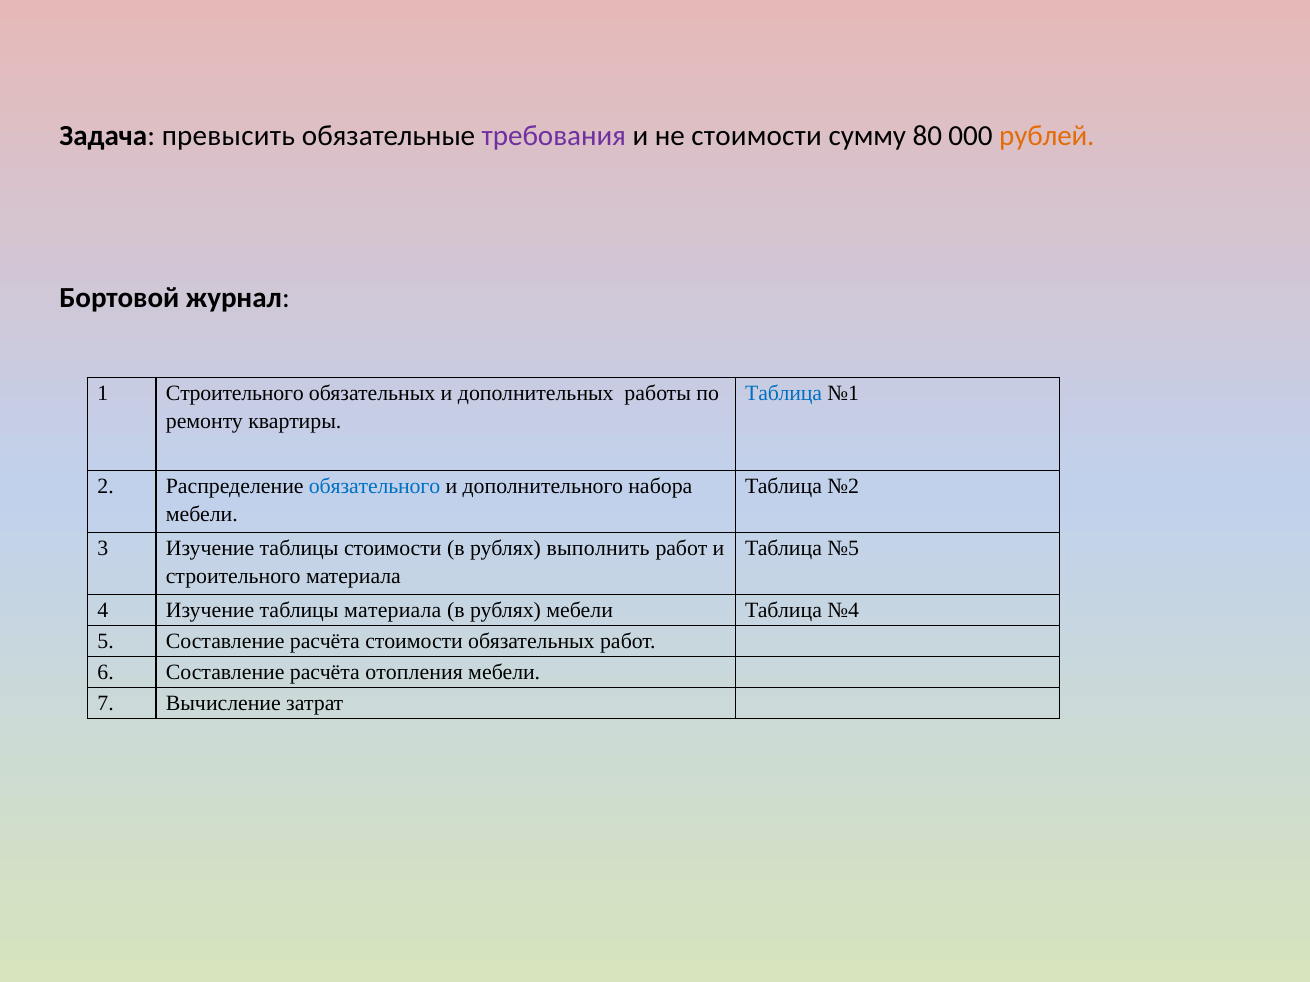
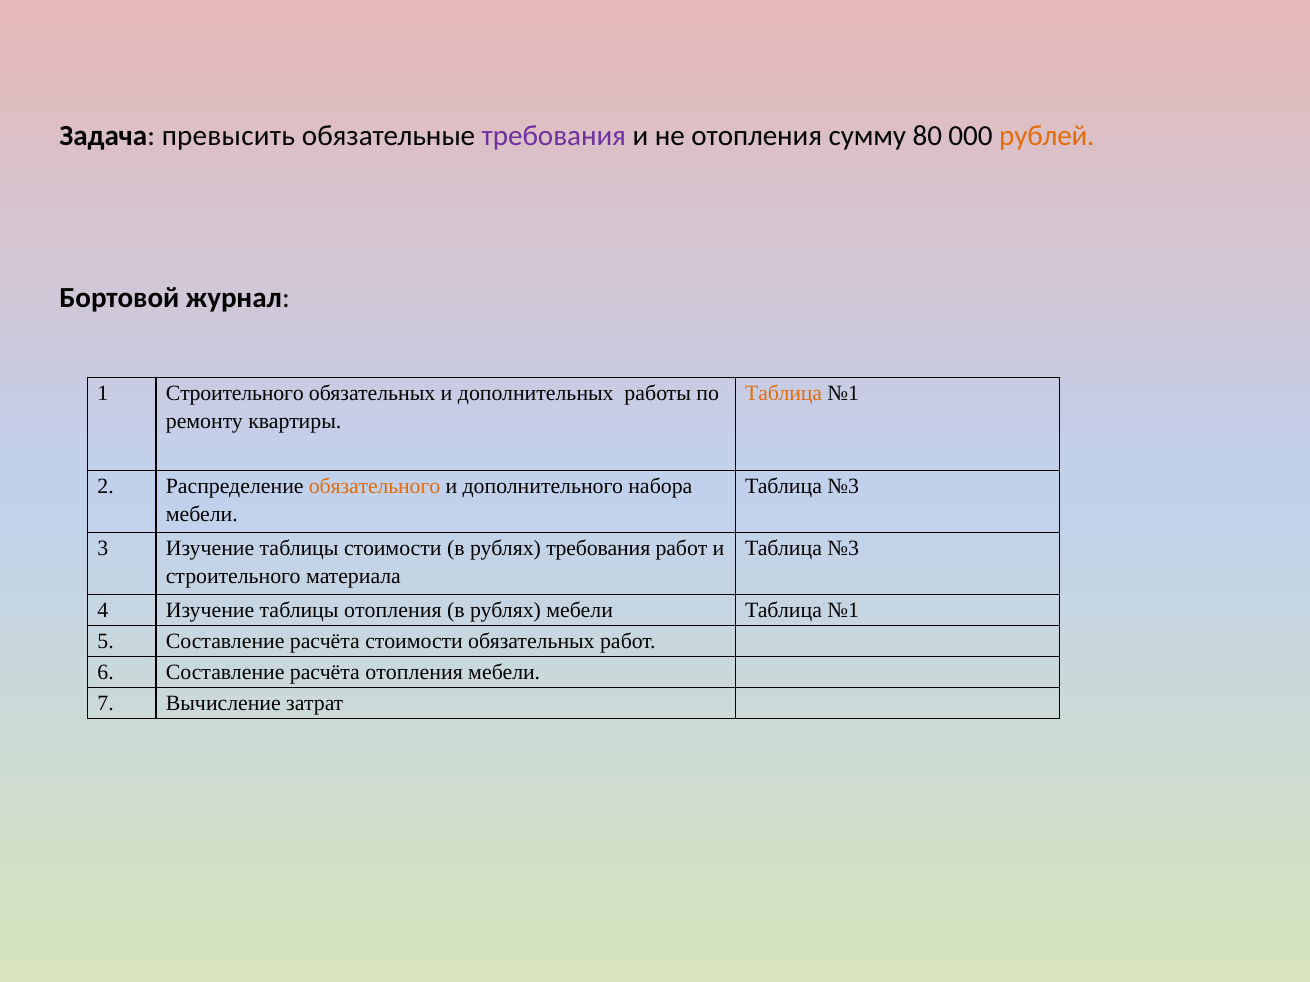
не стоимости: стоимости -> отопления (757, 136)
Таблица colour: blue -> orange (784, 394)
обязательного colour: blue -> orange (375, 487)
№2: №2 -> №3 (843, 487)
рублях выполнить: выполнить -> требования (598, 549)
№5: №5 -> №3 (843, 549)
таблицы материала: материала -> отопления (393, 611)
мебели Таблица №4: №4 -> №1 (843, 611)
